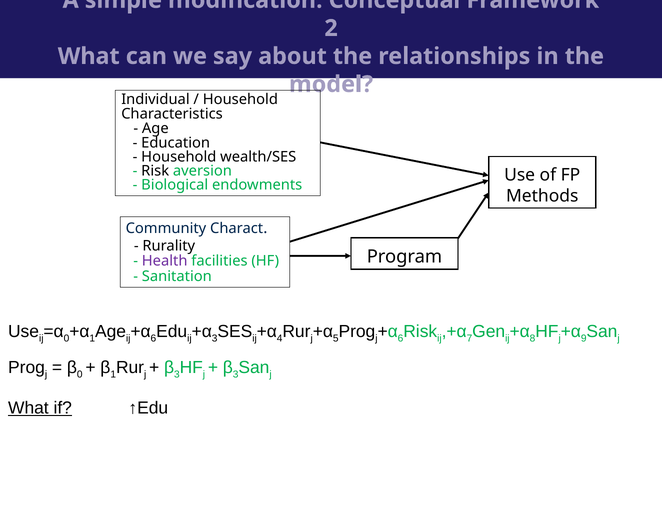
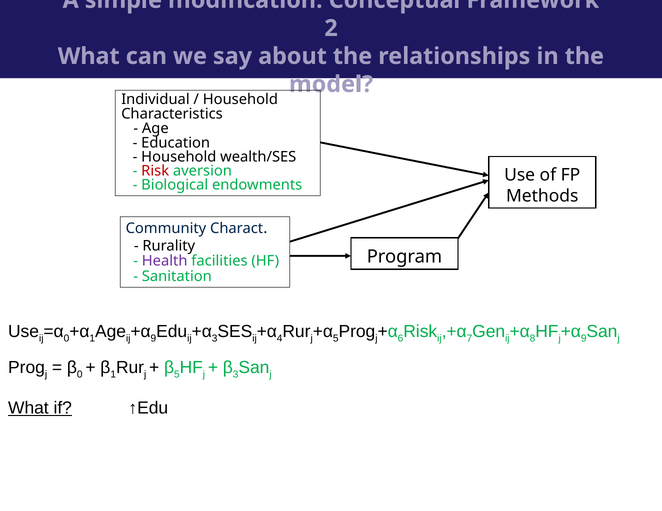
Risk colour: black -> red (155, 171)
6: 6 -> 9 (153, 339)
3: 3 -> 5 (177, 375)
